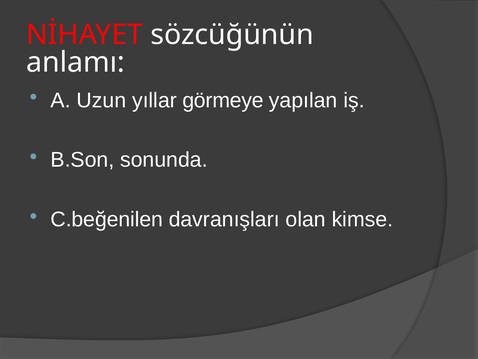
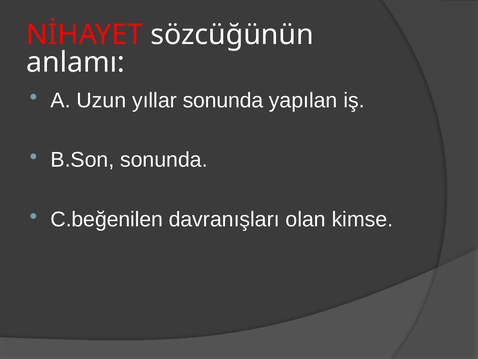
yıllar görmeye: görmeye -> sonunda (223, 100)
